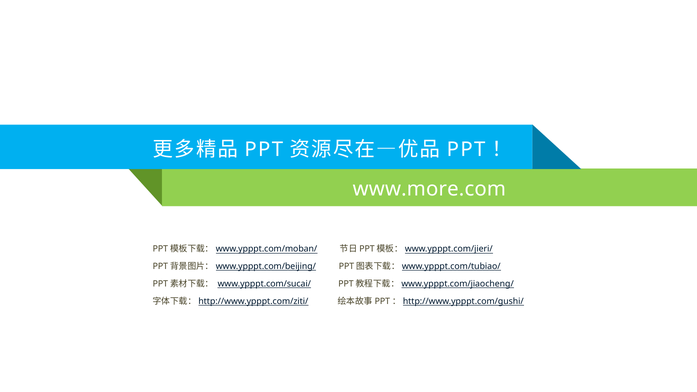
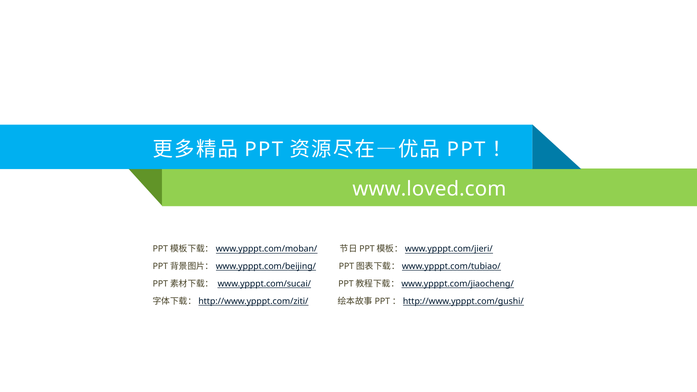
www.more.com: www.more.com -> www.loved.com (429, 189)
